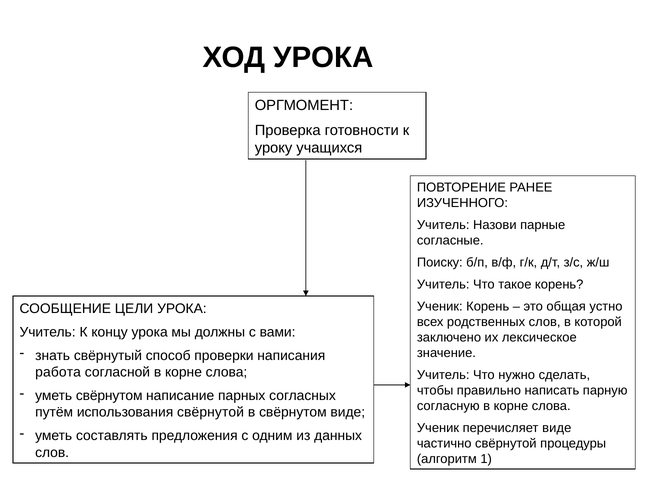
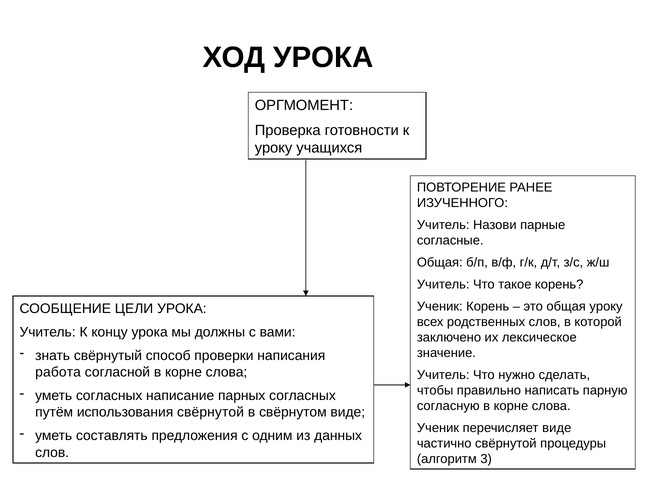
Поиску: Поиску -> Общая (440, 263)
общая устно: устно -> уроку (606, 307)
уметь свёрнутом: свёрнутом -> согласных (109, 396)
1: 1 -> 3 (486, 459)
